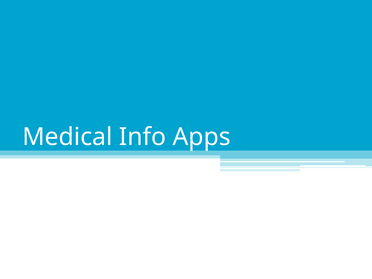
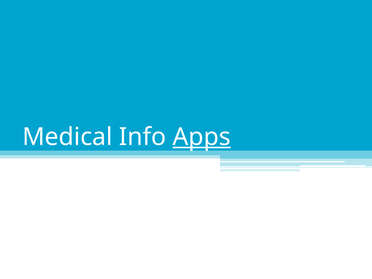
Apps underline: none -> present (202, 137)
